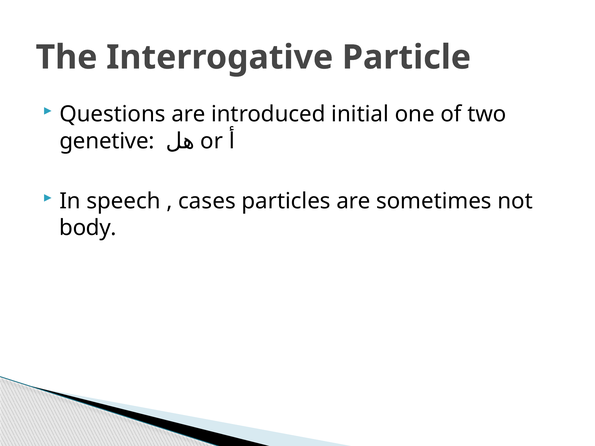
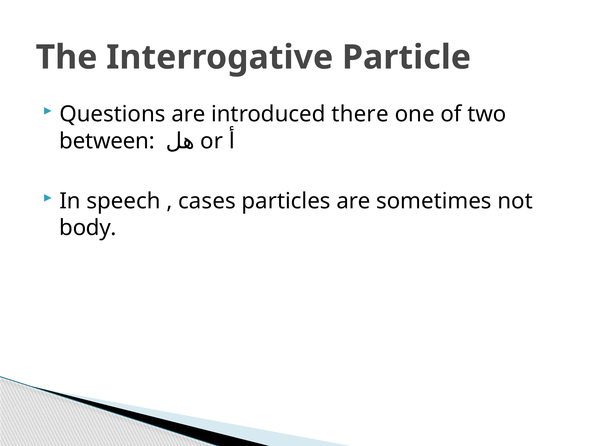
initial: initial -> there (360, 114)
genetive: genetive -> between (107, 141)
